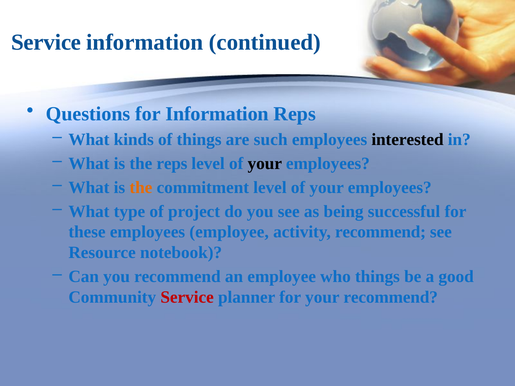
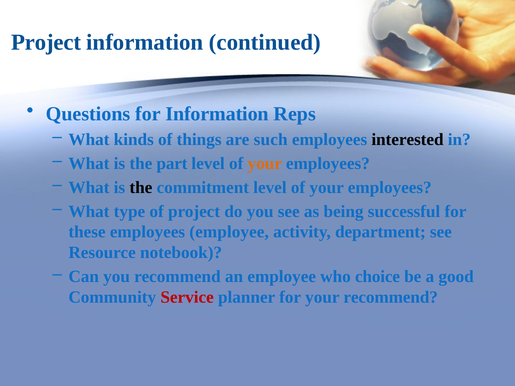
Service: Service -> Project (46, 42)
the reps: reps -> part (172, 163)
your colour: black -> orange (265, 163)
the colour: orange -> black (141, 188)
activity recommend: recommend -> department (380, 232)
who things: things -> choice (378, 277)
